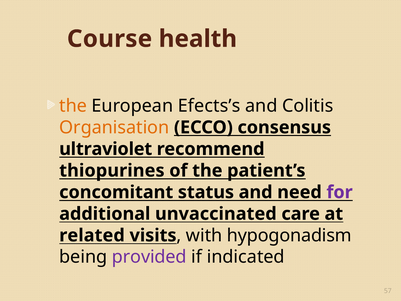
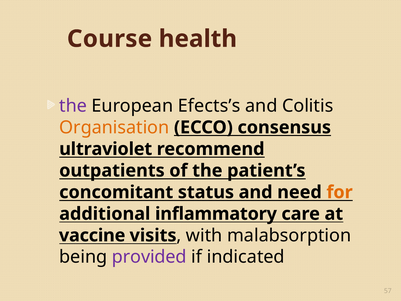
the colour: orange -> purple (73, 106)
thiopurines: thiopurines -> outpatients (112, 170)
for colour: purple -> orange (340, 192)
unvaccinated: unvaccinated -> inflammatory (216, 214)
related: related -> vaccine (92, 235)
hypogonadism: hypogonadism -> malabsorption (289, 235)
